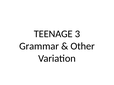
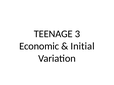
Grammar: Grammar -> Economic (39, 46)
Other: Other -> Initial (83, 46)
